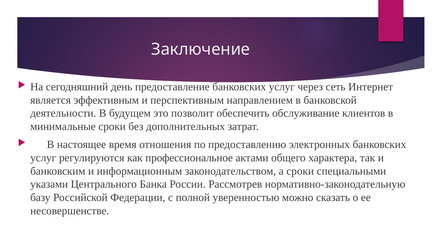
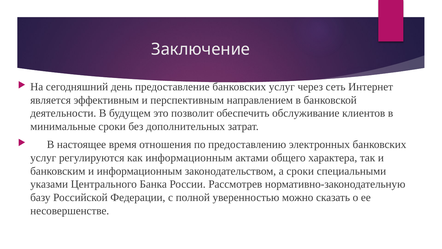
как профессиональное: профессиональное -> информационным (189, 158)
